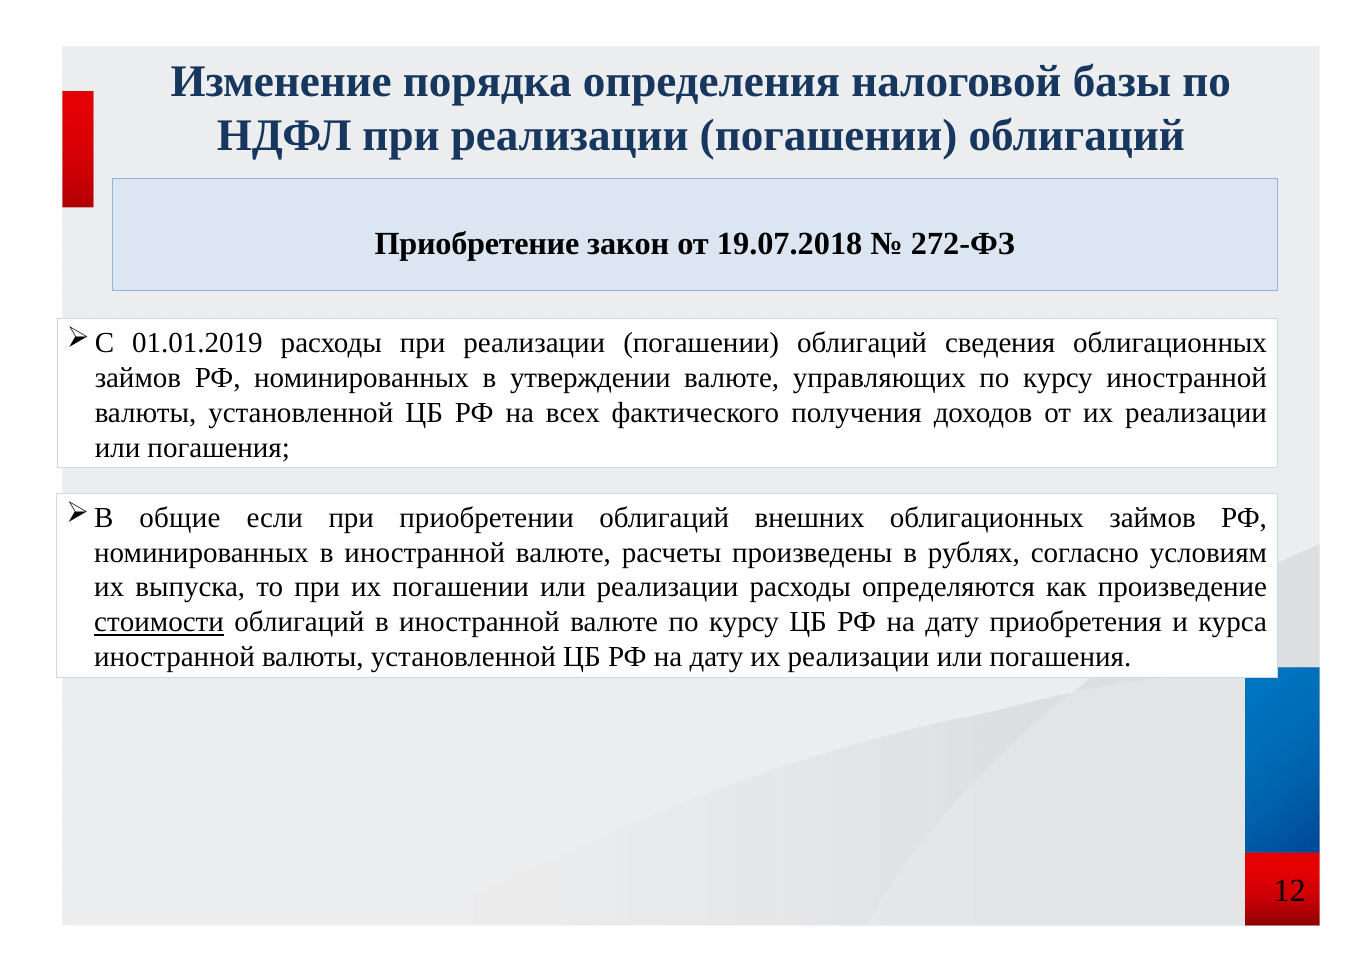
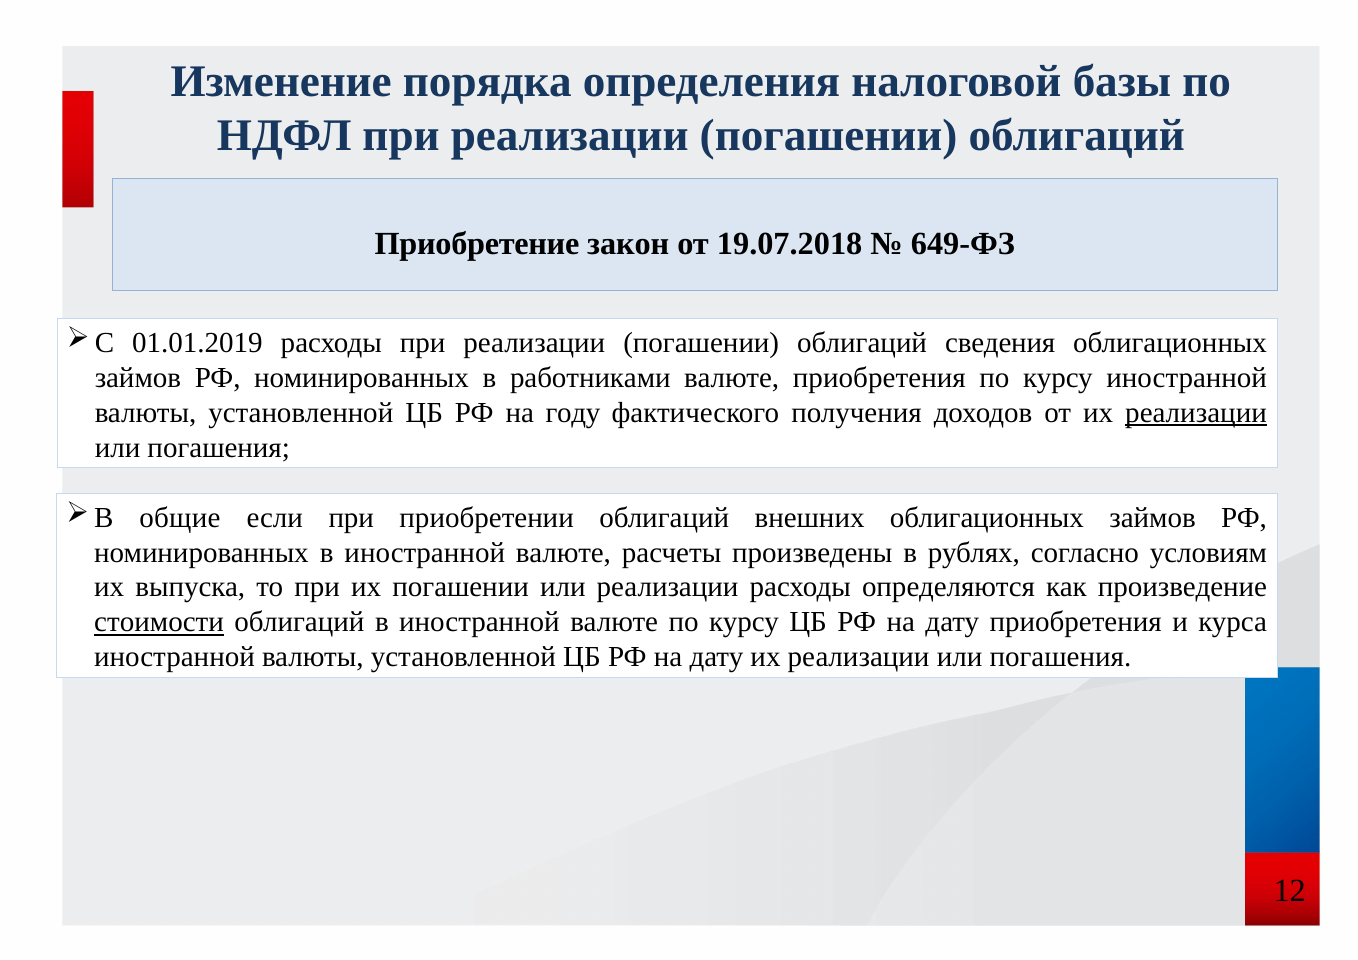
272-ФЗ: 272-ФЗ -> 649-ФЗ (963, 244)
утверждении: утверждении -> работниками (590, 378)
валюте управляющих: управляющих -> приобретения (879, 378)
всех: всех -> году (573, 413)
реализации underline: none -> present (1196, 413)
